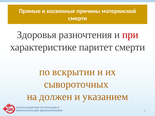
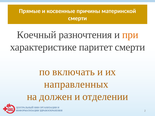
Здоровья: Здоровья -> Коечный (37, 35)
при colour: red -> orange (130, 35)
вскрытии: вскрытии -> включать (74, 72)
сывороточных: сывороточных -> направленных (76, 84)
указанием: указанием -> отделении (105, 97)
